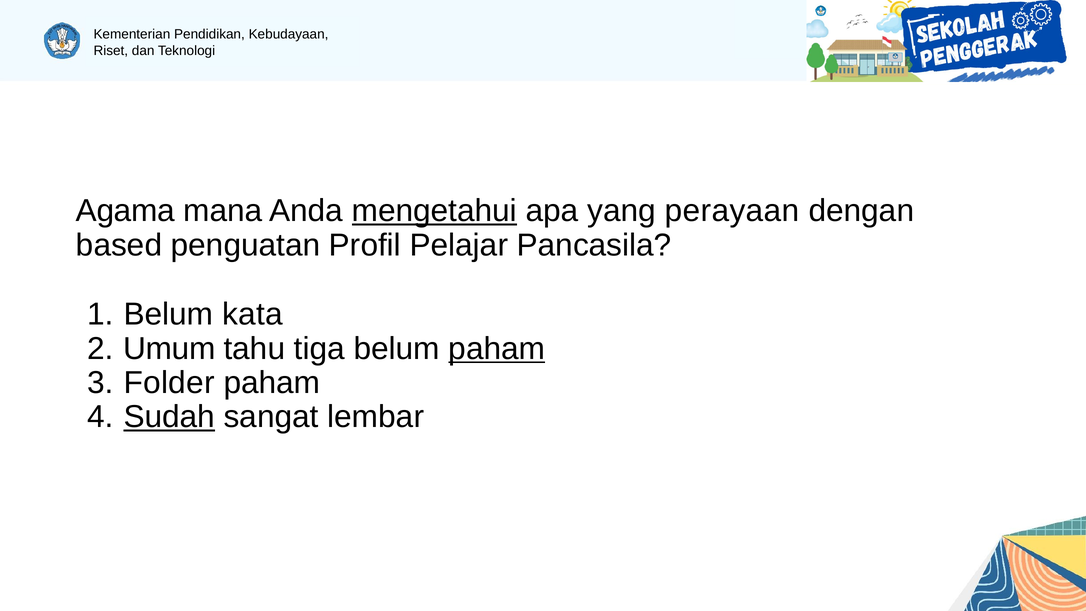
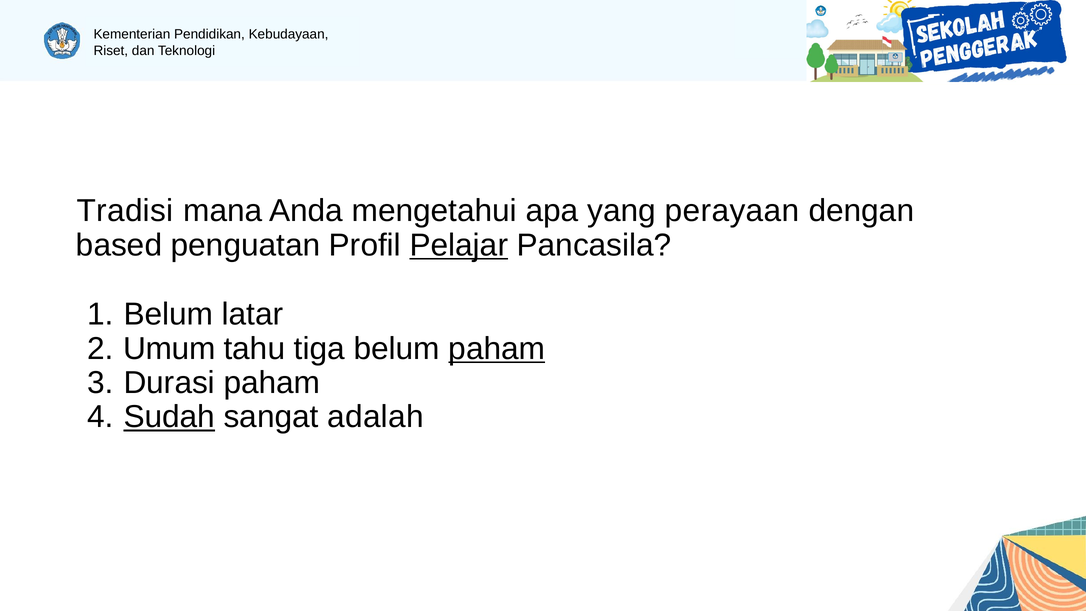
Agama: Agama -> Tradisi (125, 211)
mengetahui underline: present -> none (434, 211)
Pelajar underline: none -> present (459, 245)
kata: kata -> latar (253, 314)
Folder: Folder -> Durasi (169, 383)
lembar: lembar -> adalah (375, 417)
